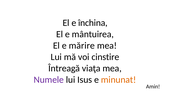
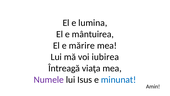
închina: închina -> lumina (93, 23)
cinstire: cinstire -> iubirea (105, 57)
minunat colour: orange -> blue (119, 79)
